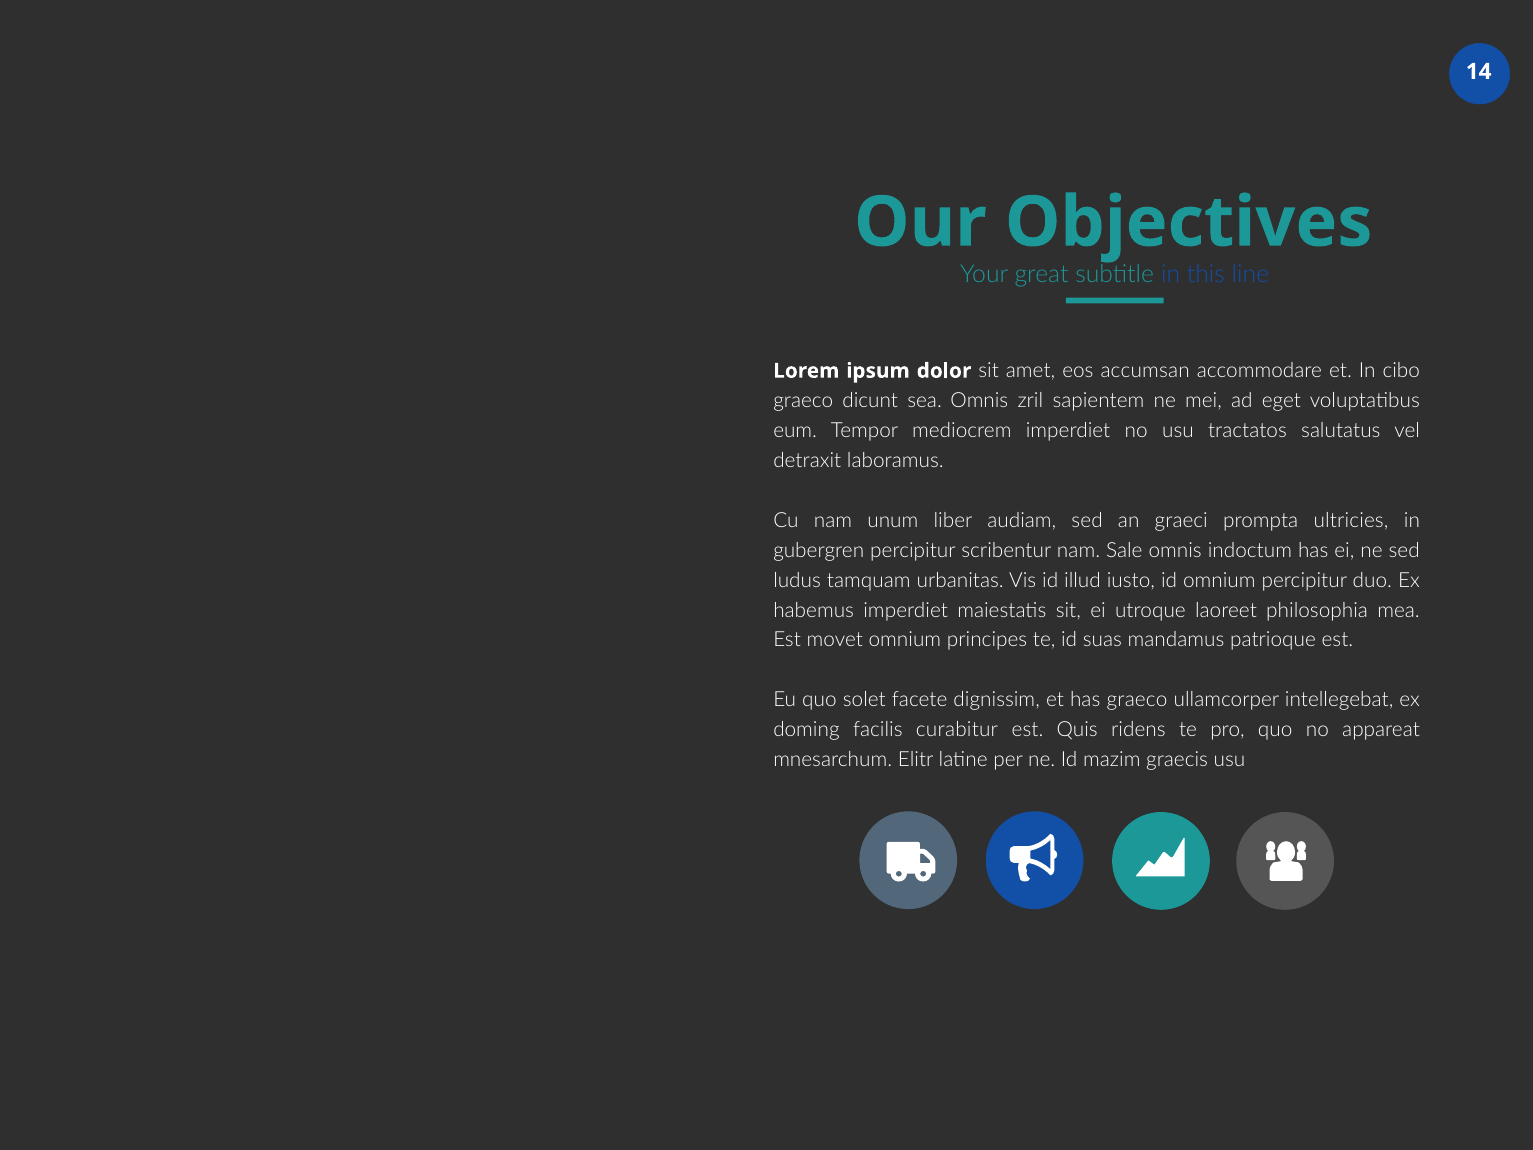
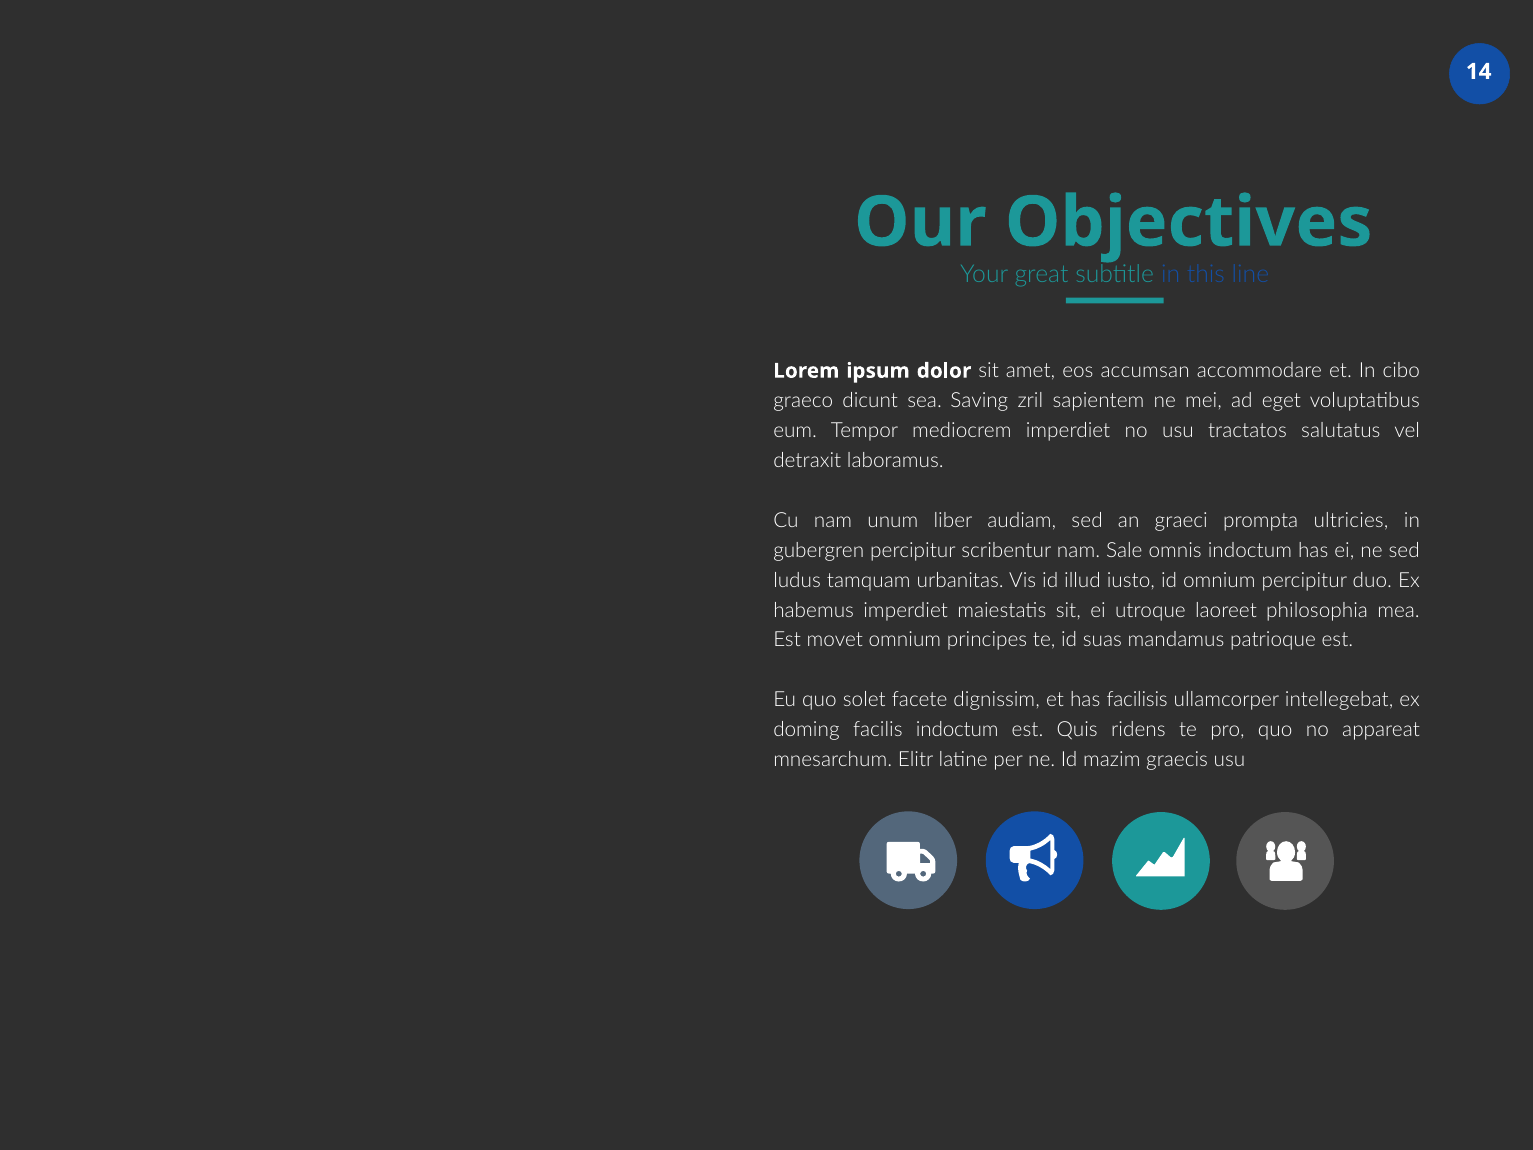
sea Omnis: Omnis -> Saving (979, 401)
has graeco: graeco -> facilisis (1137, 700)
facilis curabitur: curabitur -> indoctum (957, 730)
